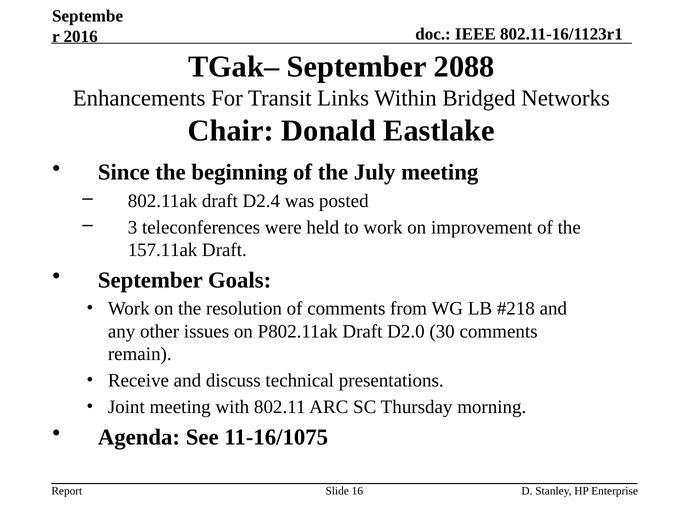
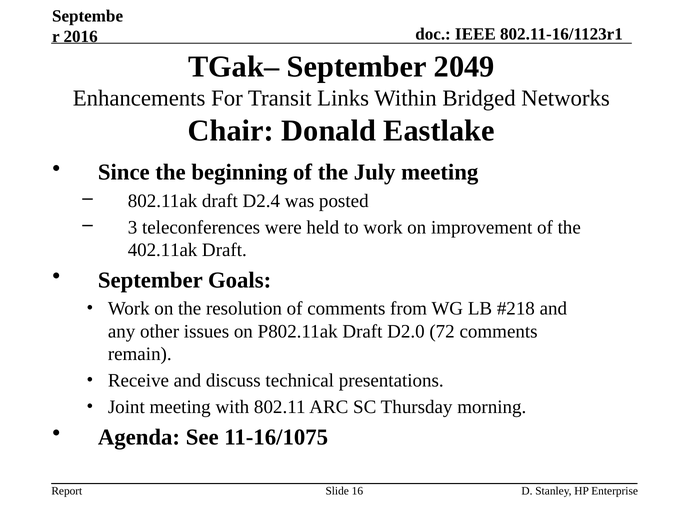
2088: 2088 -> 2049 (464, 67)
157.11ak: 157.11ak -> 402.11ak (163, 250)
30: 30 -> 72 (442, 331)
